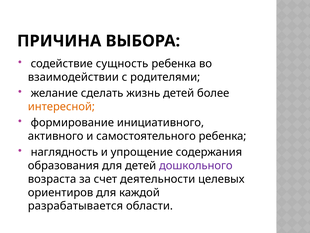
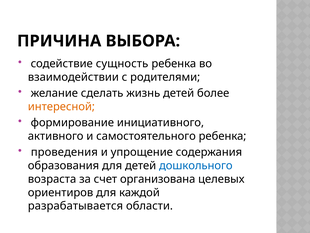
наглядность: наглядность -> проведения (64, 152)
дошкольного colour: purple -> blue (196, 165)
деятельности: деятельности -> организована (158, 179)
